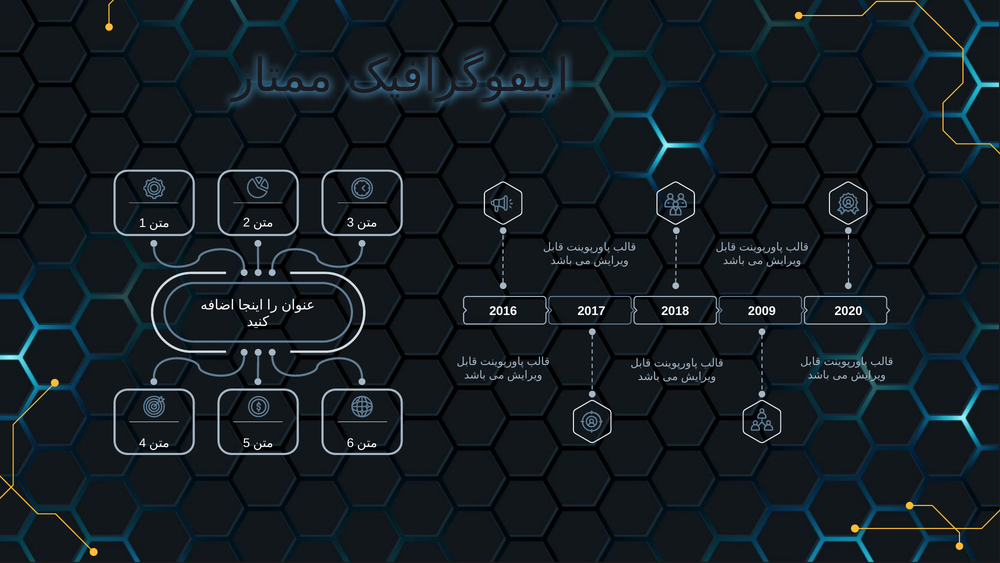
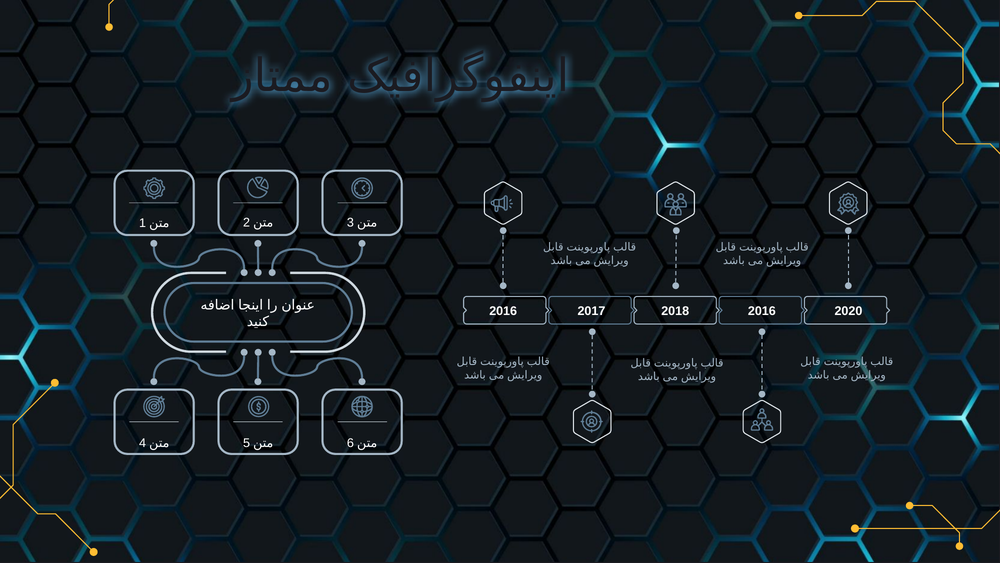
2018 2009: 2009 -> 2016 (762, 311)
